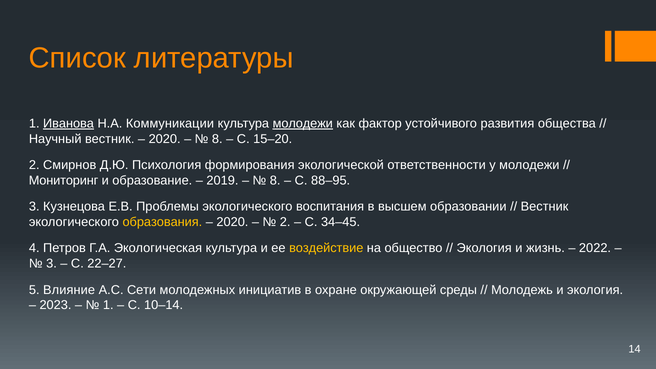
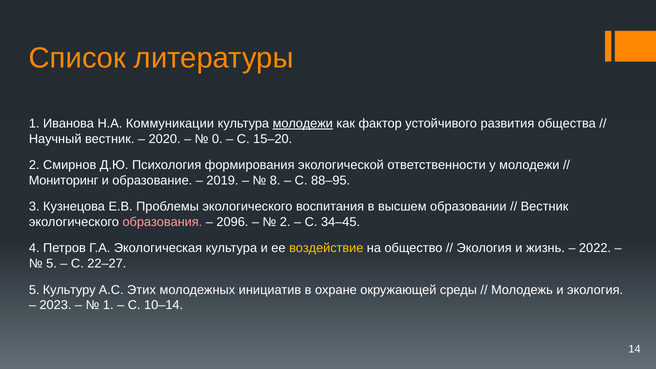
Иванова underline: present -> none (69, 124)
8: 8 -> 0 (217, 139)
образования colour: yellow -> pink (162, 222)
2020: 2020 -> 2096 (232, 222)
3: 3 -> 5 (52, 264)
Влияние: Влияние -> Культуру (69, 290)
Сети: Сети -> Этих (142, 290)
